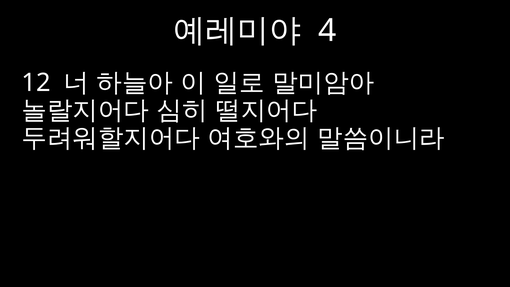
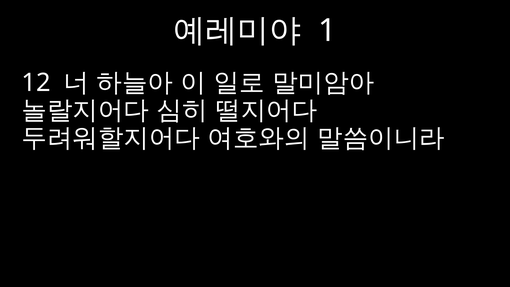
4: 4 -> 1 (327, 31)
